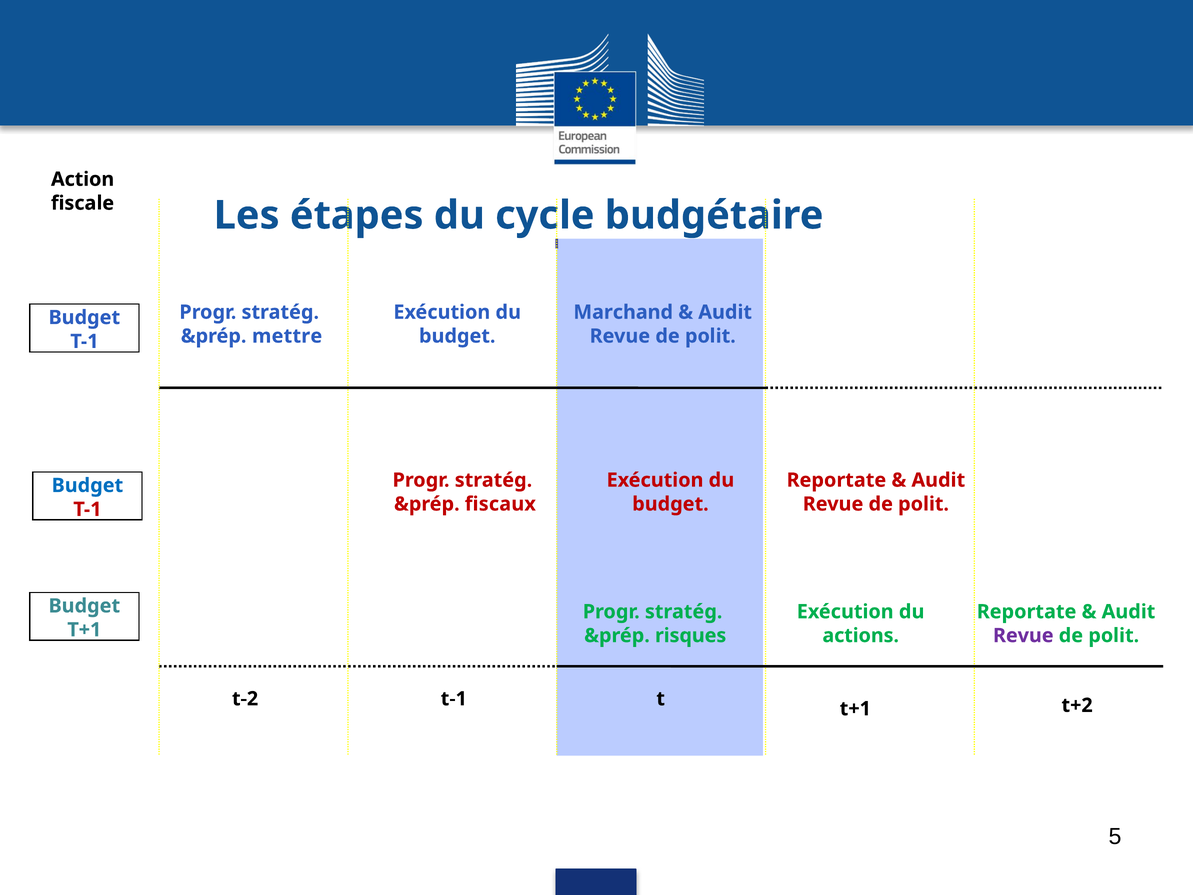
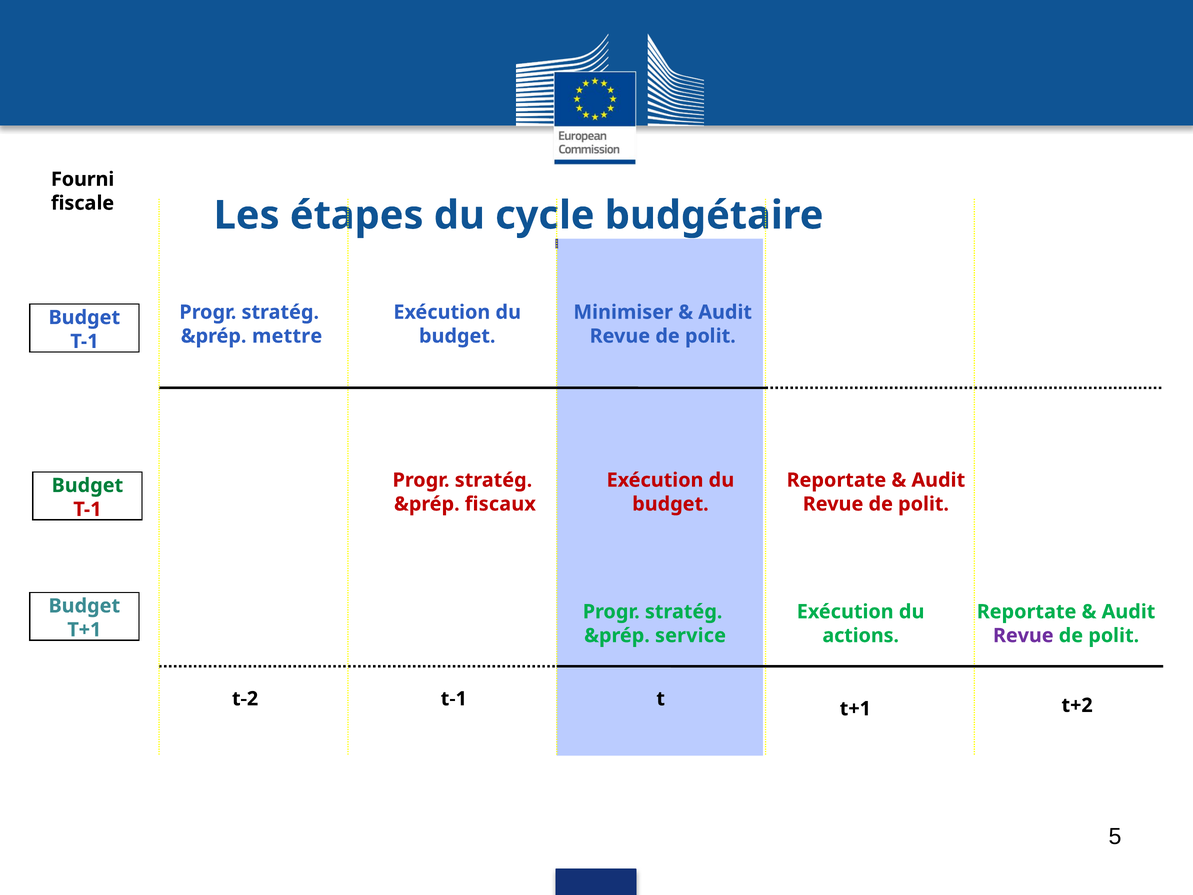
Action: Action -> Fourni (83, 179)
Marchand: Marchand -> Minimiser (623, 312)
Budget colour: blue -> green (87, 485)
risques: risques -> service (690, 635)
